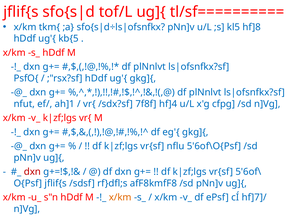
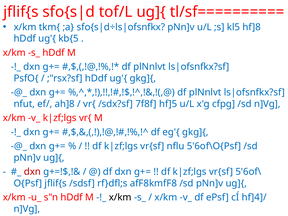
ah]1: ah]1 -> ah]8 (65, 104)
hf]4: hf]4 -> hf]5 (168, 104)
x/km colour: orange -> black (120, 197)
hf]7]/: hf]7]/ -> hf]4]/ (254, 197)
